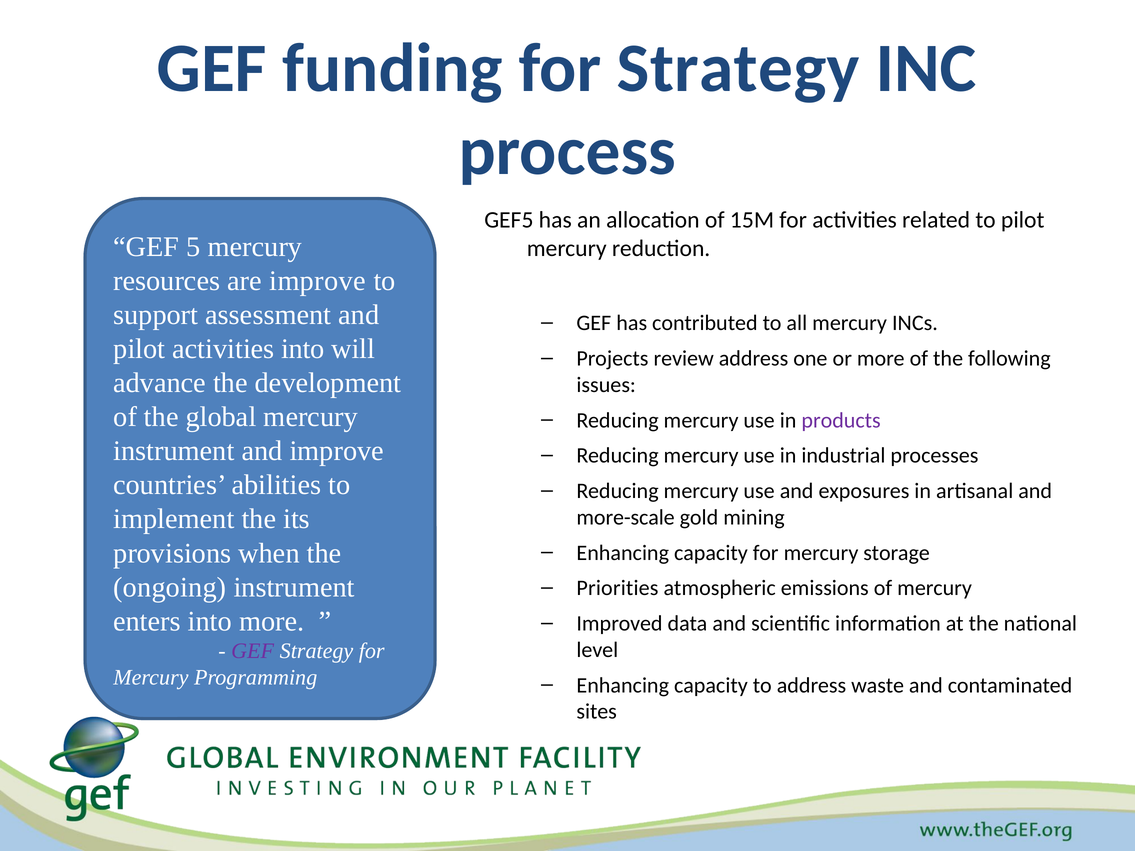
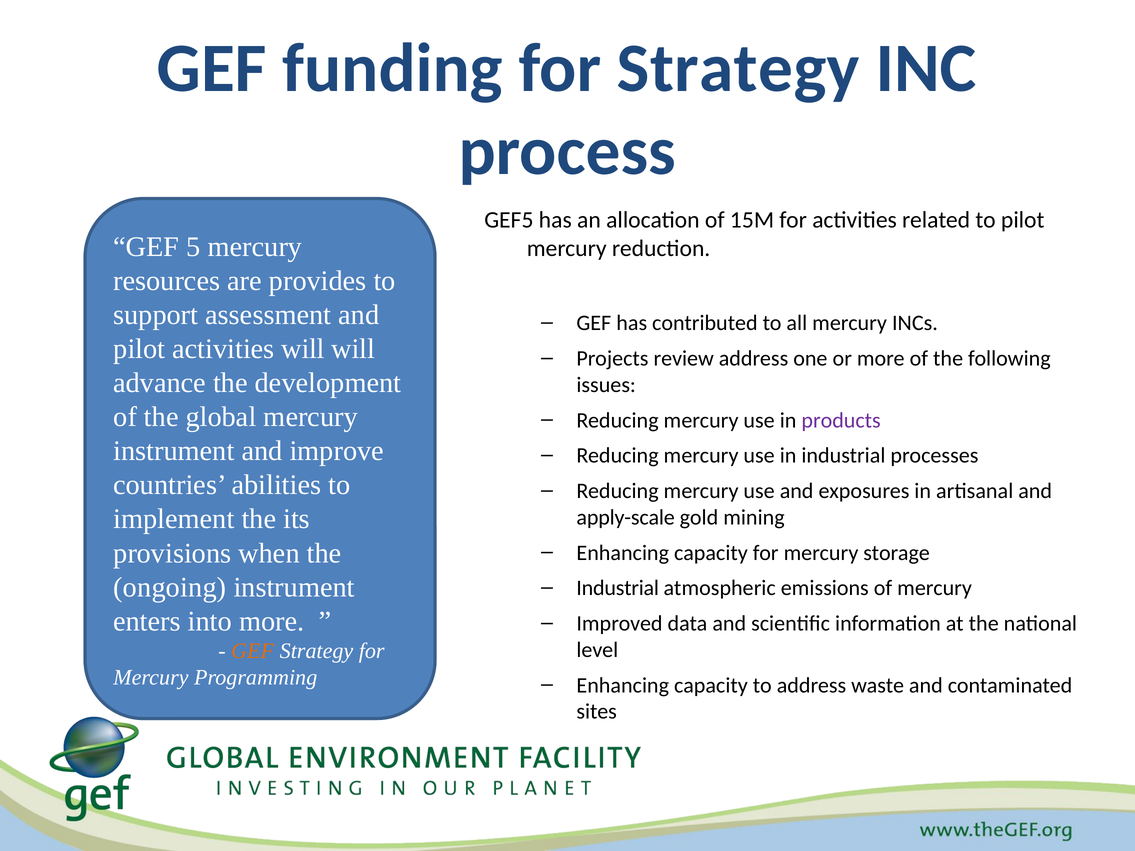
are improve: improve -> provides (318, 281)
activities into: into -> will (303, 349)
more-scale: more-scale -> apply-scale (626, 518)
Priorities: Priorities -> Industrial (618, 588)
GEF colour: purple -> orange (253, 651)
